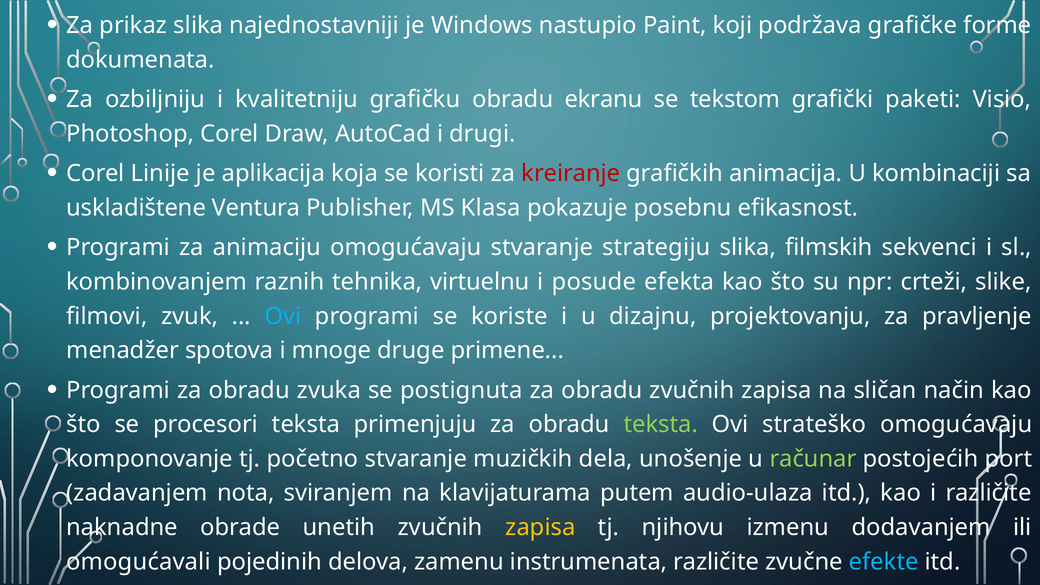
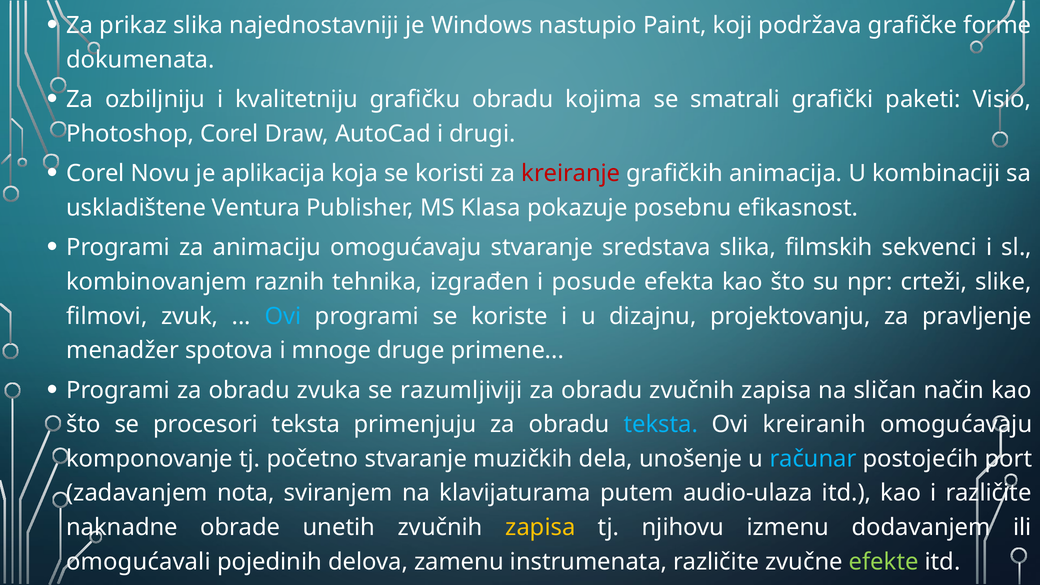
ekranu: ekranu -> kojima (603, 100)
tekstom: tekstom -> smatrali (735, 100)
Linije: Linije -> Novu (160, 174)
strategiju: strategiju -> sredstava (656, 248)
virtuelnu: virtuelnu -> izgrađen (480, 282)
postignuta: postignuta -> razumljiviji (461, 390)
teksta colour: light green -> light blue (661, 425)
strateško: strateško -> kreiranih (814, 425)
računar colour: light green -> light blue (813, 459)
efekte colour: light blue -> light green (884, 562)
